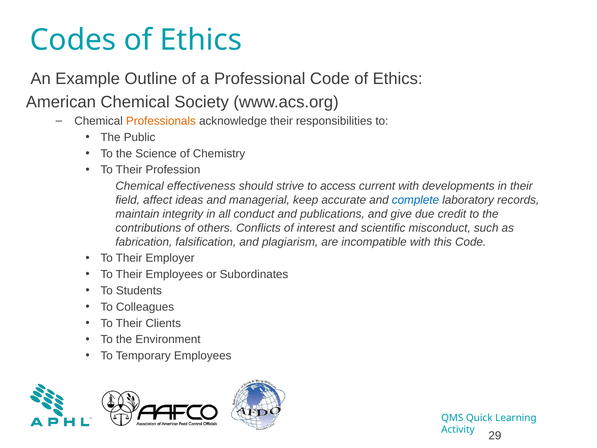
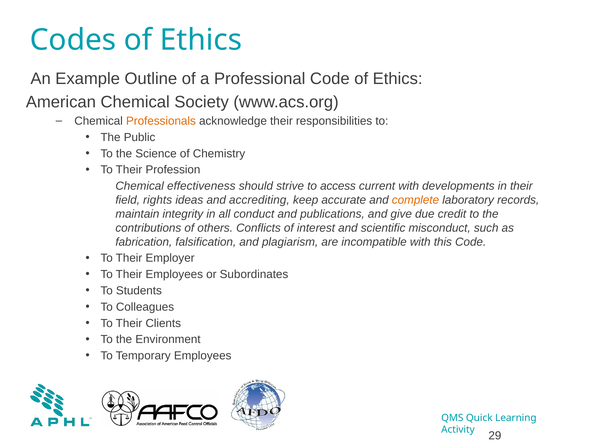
affect: affect -> rights (158, 200)
managerial: managerial -> accrediting (259, 200)
complete colour: blue -> orange (415, 200)
